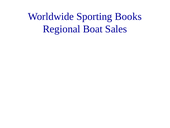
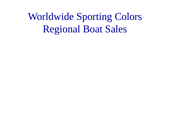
Books: Books -> Colors (128, 16)
